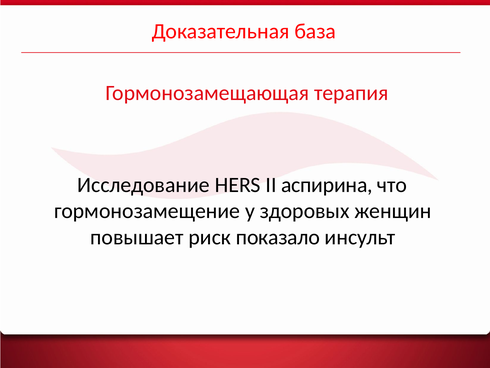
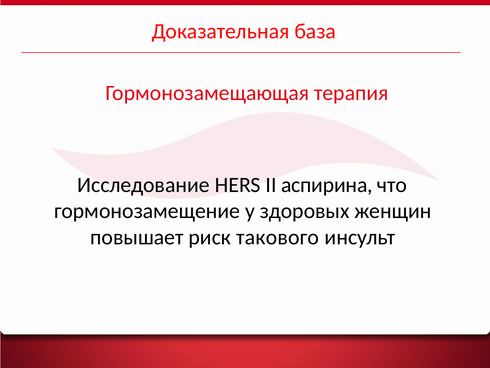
показало: показало -> такового (278, 237)
